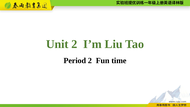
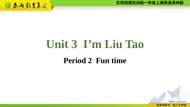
Unit 2: 2 -> 3 (74, 44)
